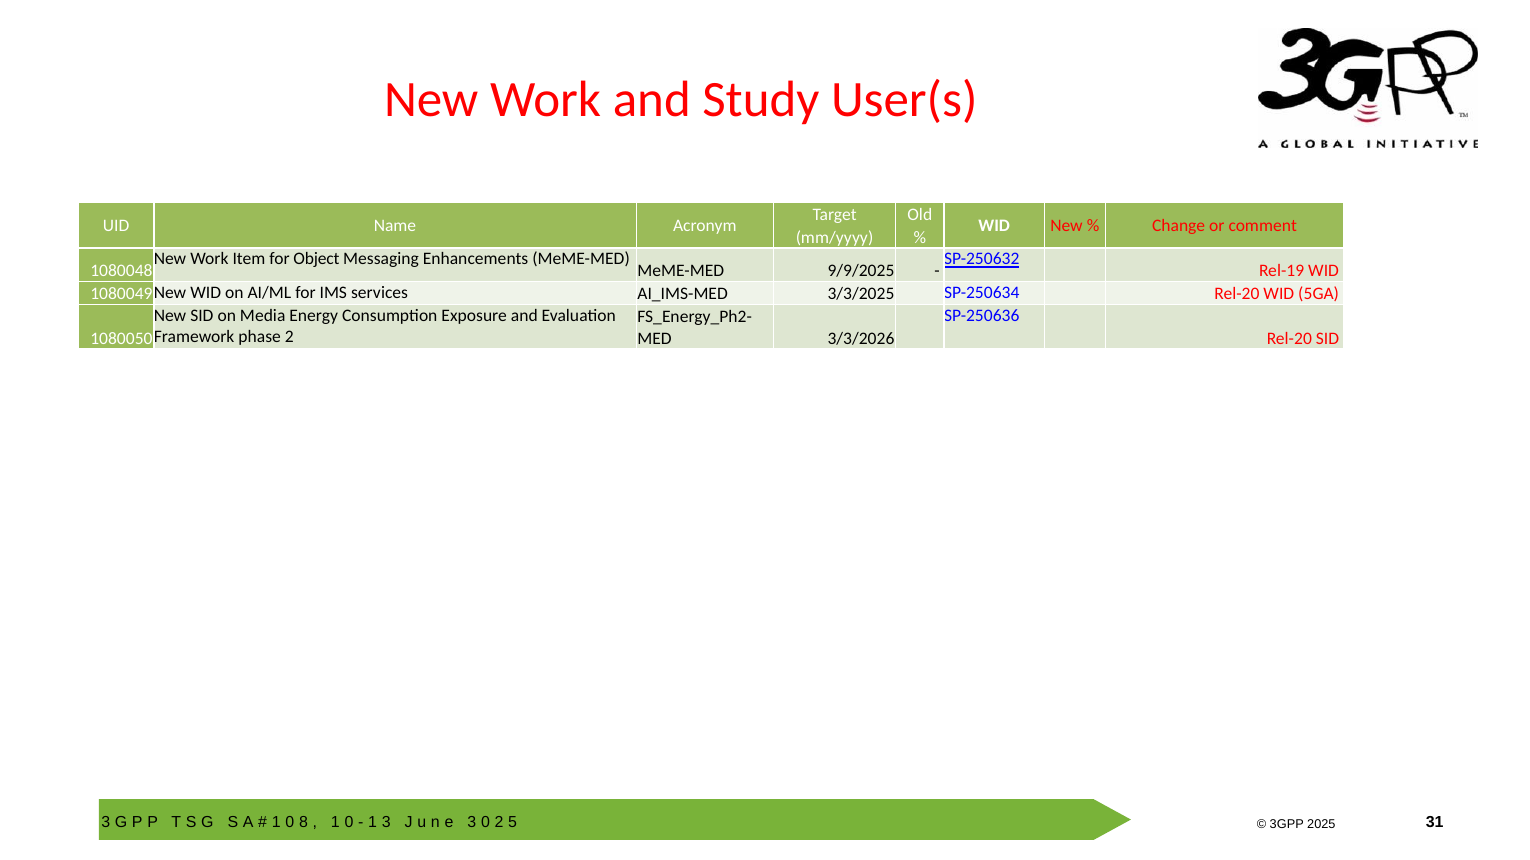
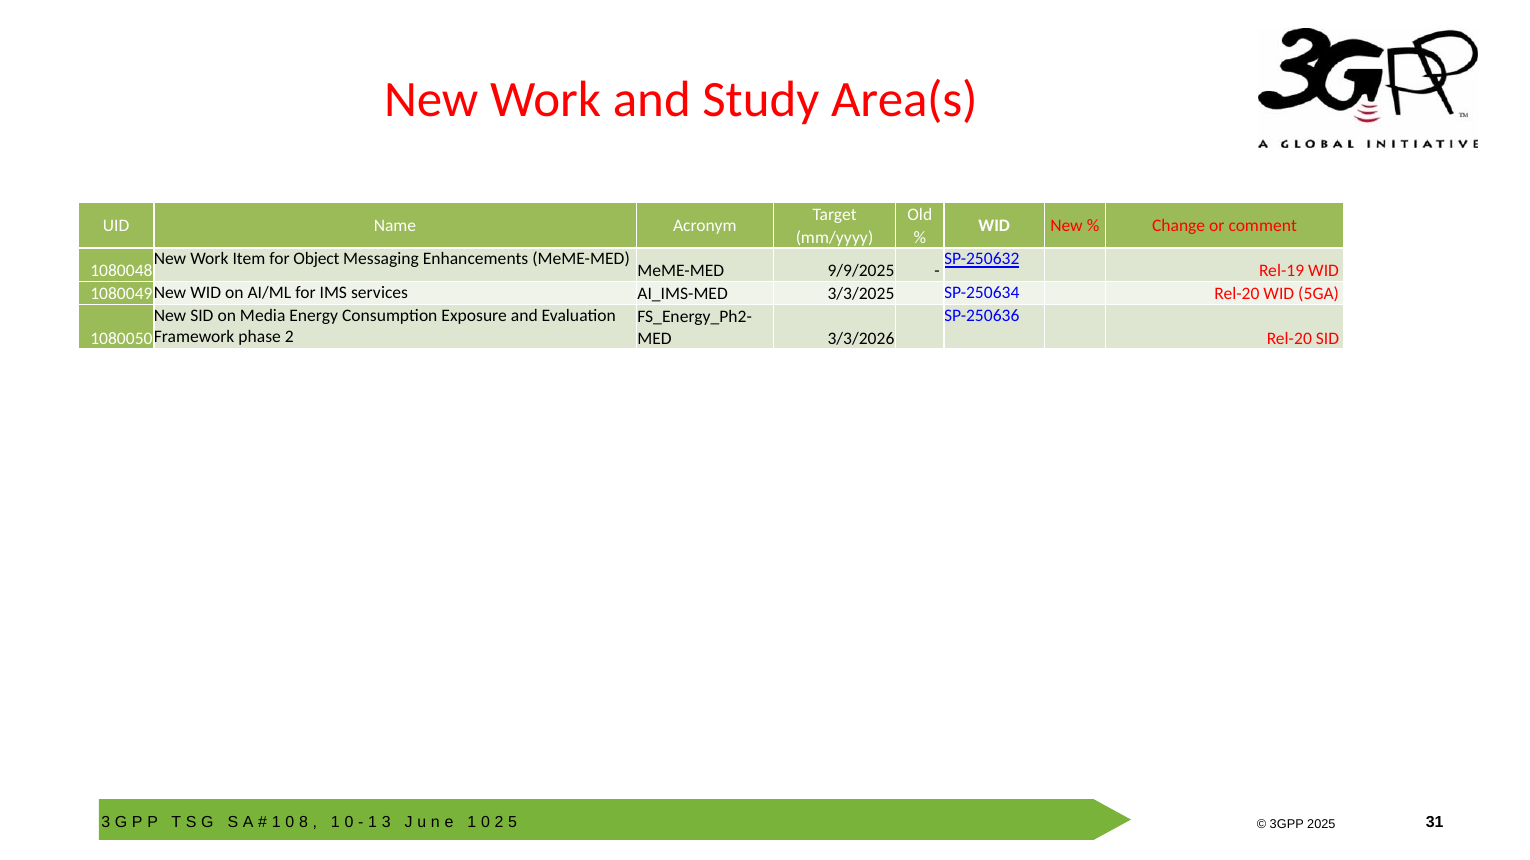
User(s: User(s -> Area(s (904, 100)
3: 3 -> 1 (472, 823)
